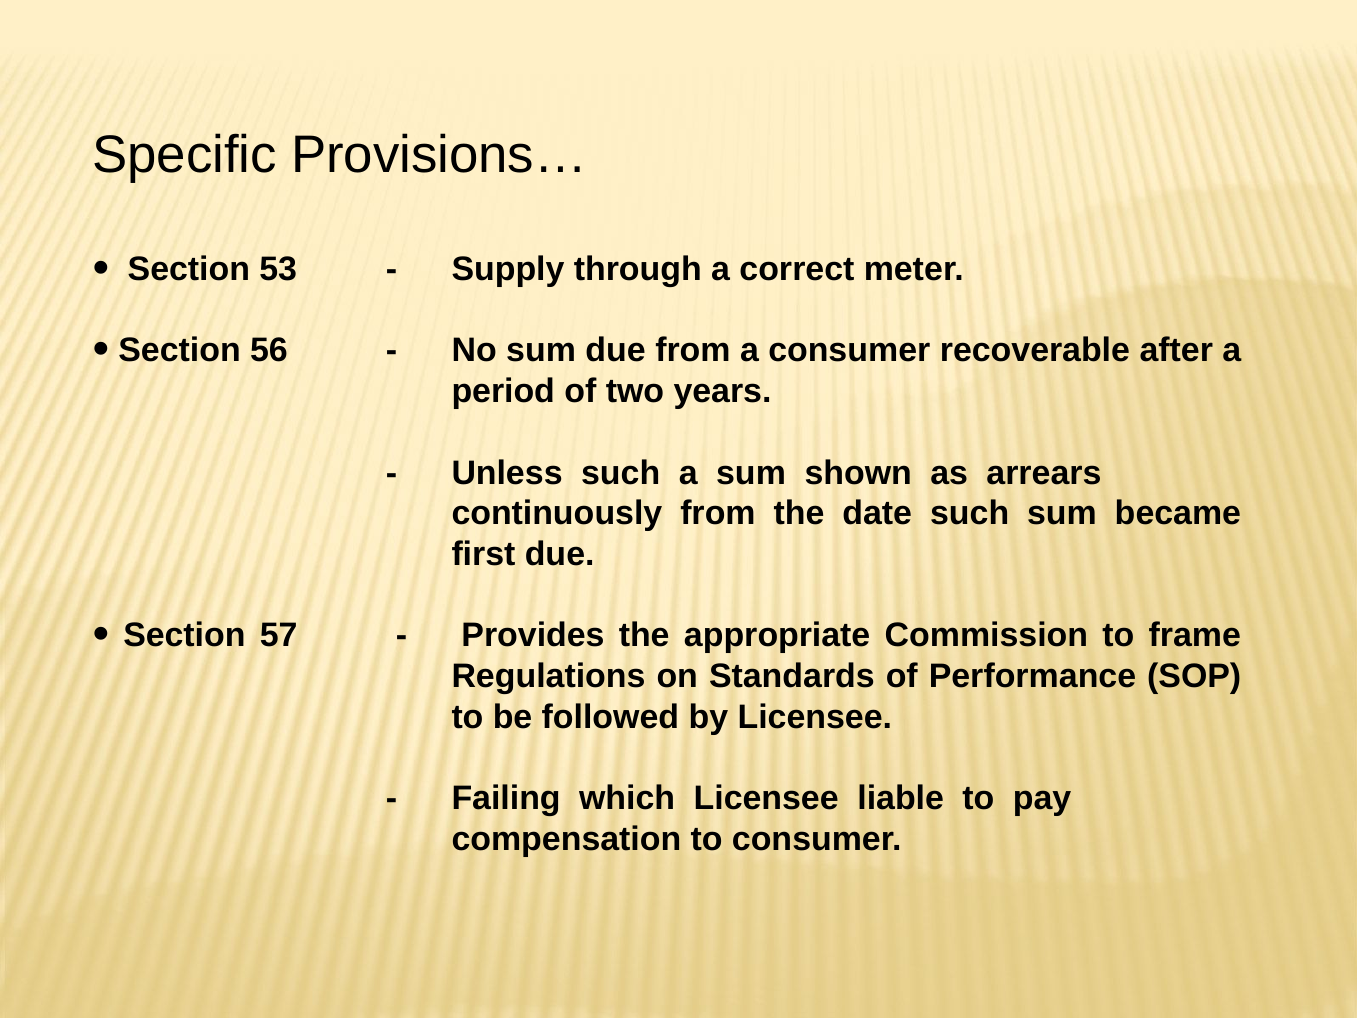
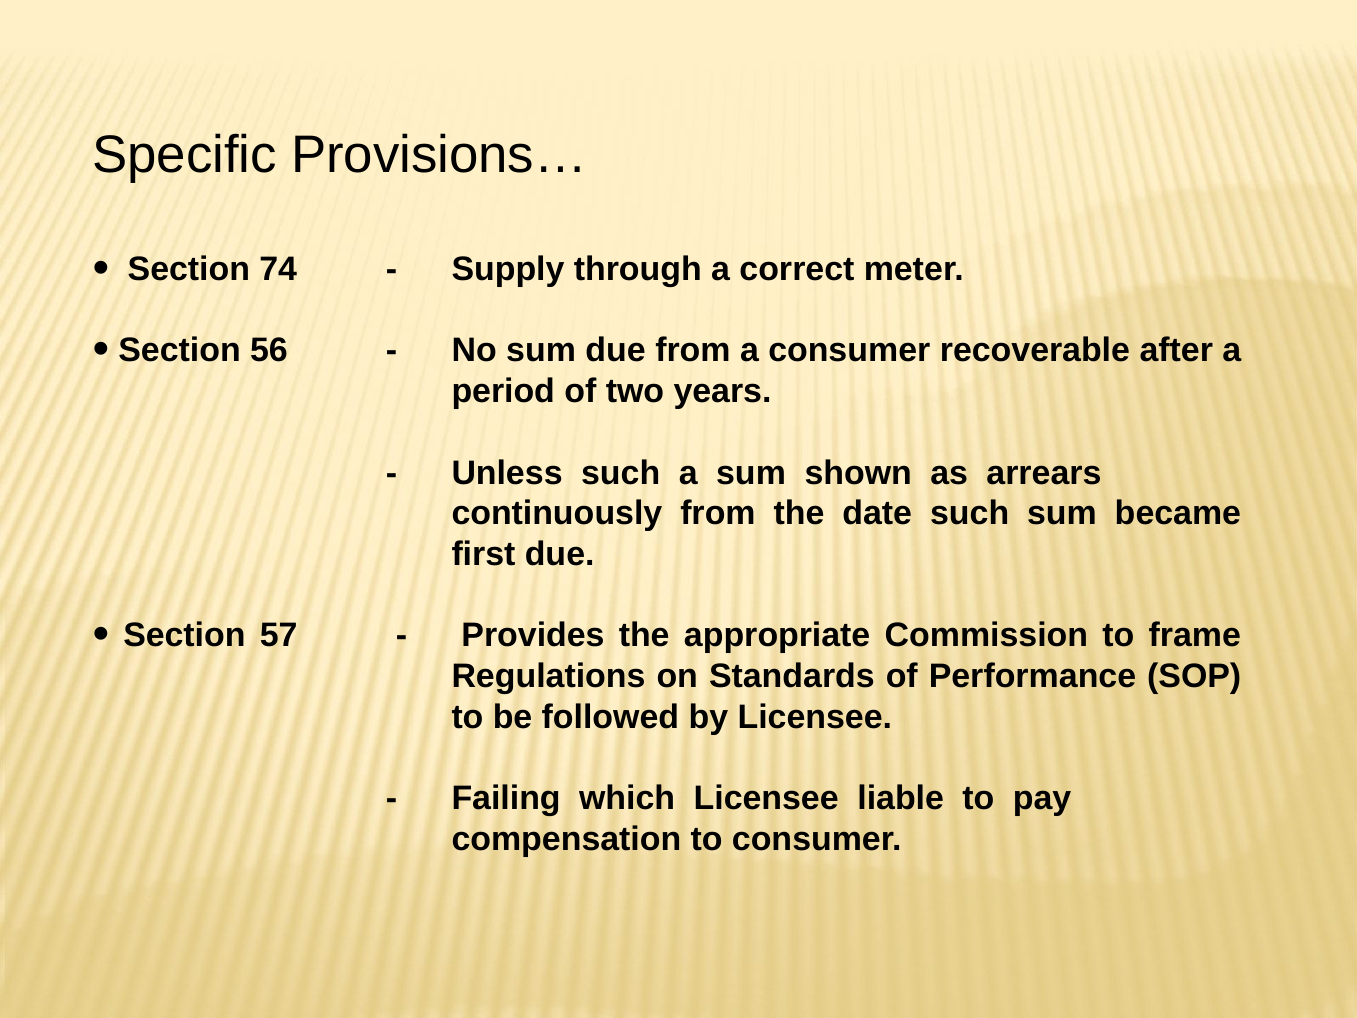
53: 53 -> 74 (278, 269)
